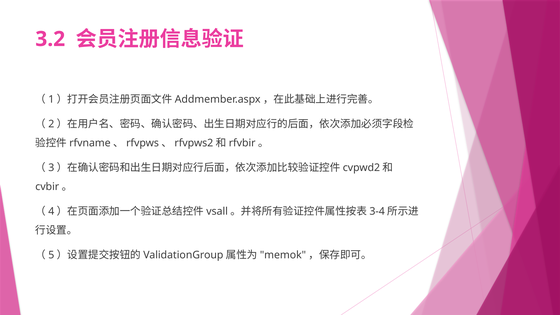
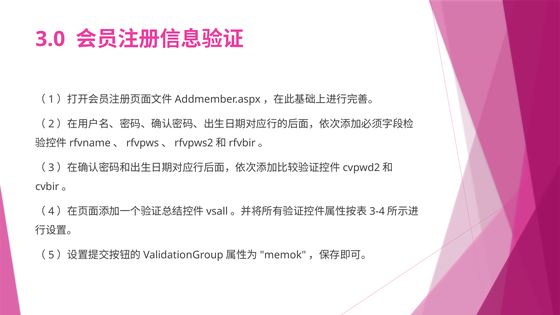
3.2: 3.2 -> 3.0 (50, 39)
